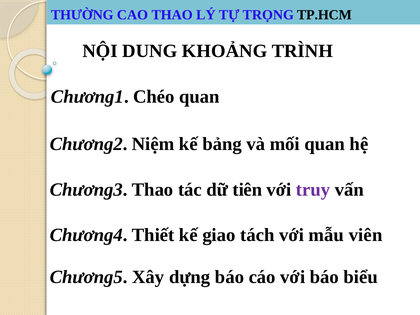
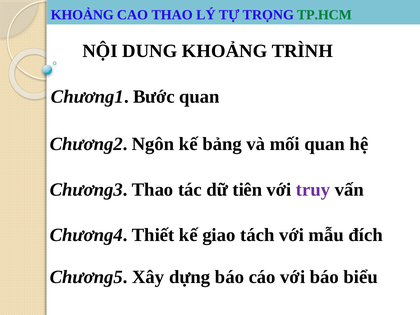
THƯỜNG: THƯỜNG -> KHOẢNG (82, 15)
TP.HCM colour: black -> green (324, 15)
Chéo: Chéo -> Bước (154, 97)
Niệm: Niệm -> Ngôn (153, 144)
viên: viên -> đích (366, 235)
